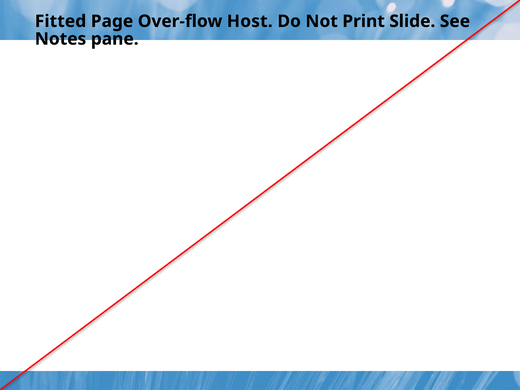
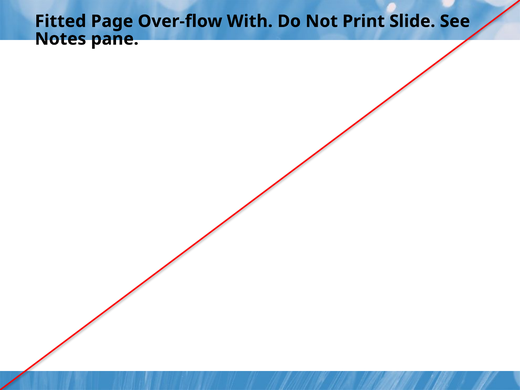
Host: Host -> With (250, 21)
